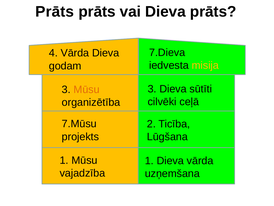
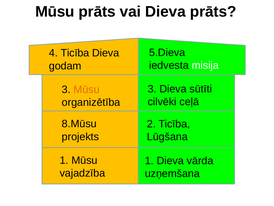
Prāts: Prāts -> Mūsu (55, 12)
7.Dieva: 7.Dieva -> 5.Dieva (167, 52)
4 Vārda: Vārda -> Ticība (75, 53)
misija colour: yellow -> white (205, 65)
7.Mūsu: 7.Mūsu -> 8.Mūsu (79, 124)
